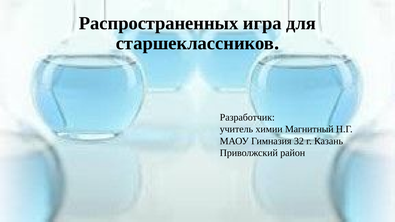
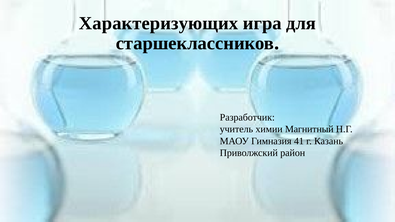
Распространенных: Распространенных -> Характеризующих (159, 23)
32: 32 -> 41 (299, 141)
